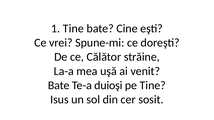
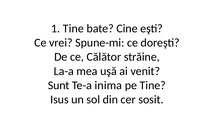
Bate: Bate -> Sunt (59, 86)
duioşi: duioşi -> inima (108, 86)
